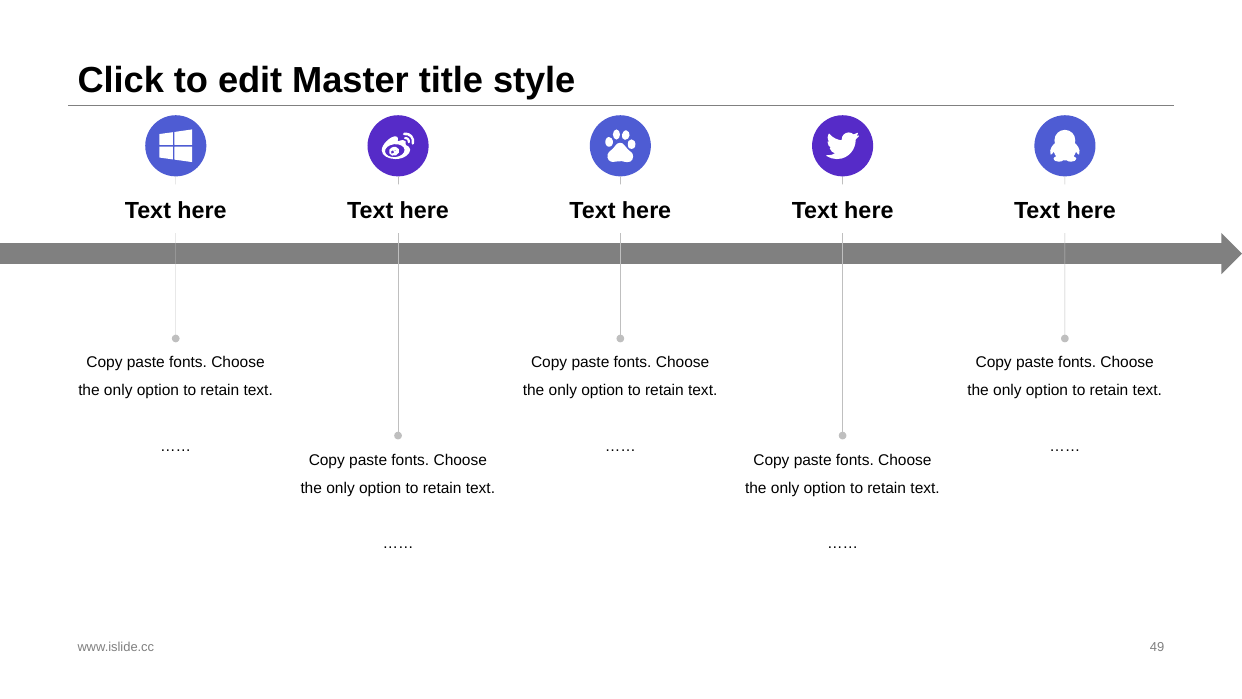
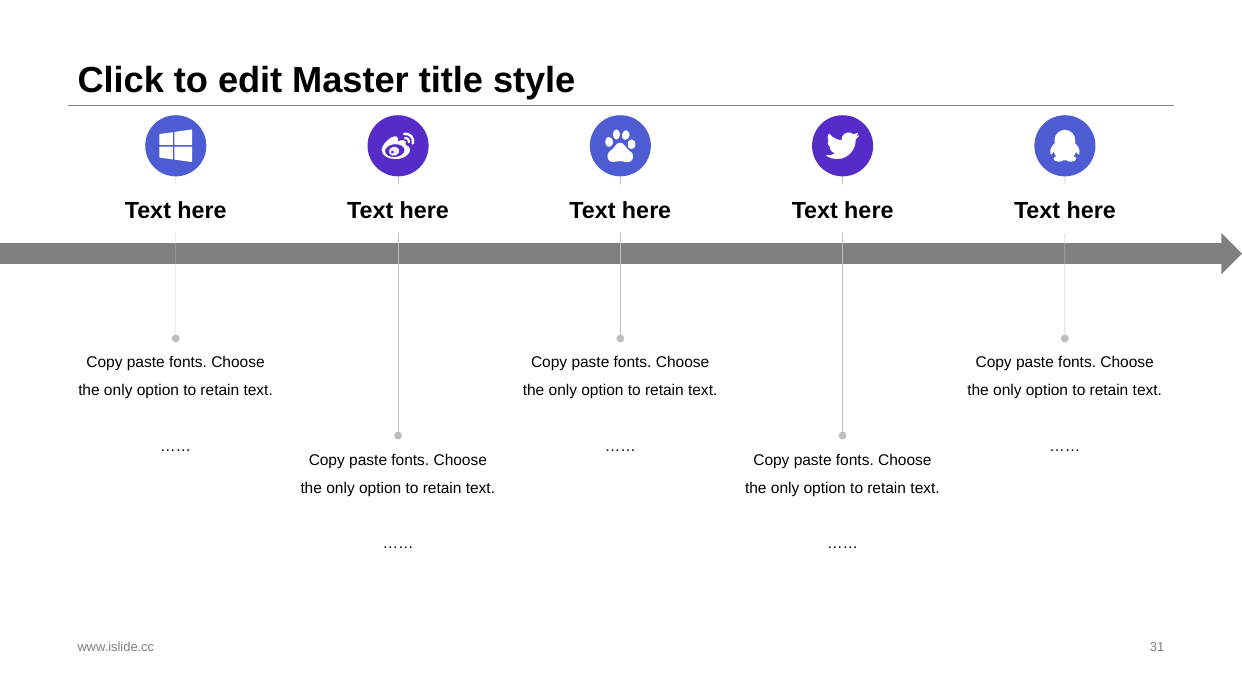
49: 49 -> 31 (1157, 647)
